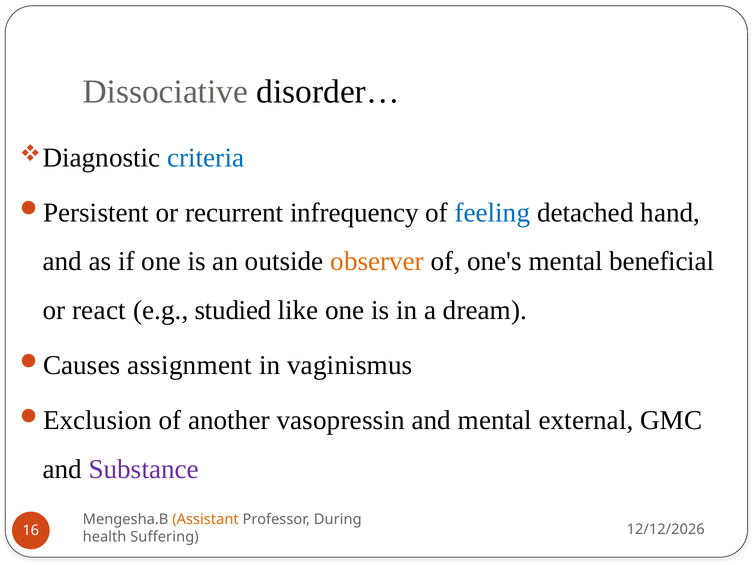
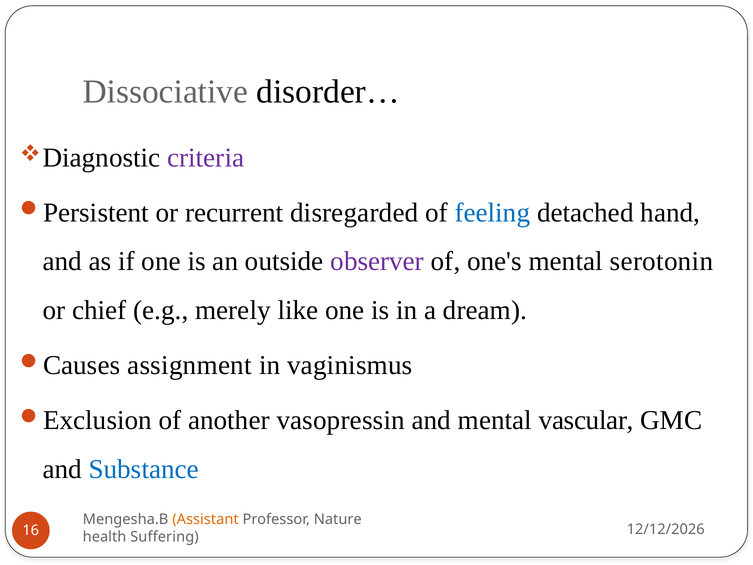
criteria colour: blue -> purple (206, 157)
infrequency: infrequency -> disregarded (354, 212)
observer colour: orange -> purple (377, 261)
beneficial: beneficial -> serotonin (661, 261)
react: react -> chief (99, 310)
studied: studied -> merely (233, 310)
external: external -> vascular (586, 420)
Substance colour: purple -> blue (144, 469)
During: During -> Nature (338, 519)
